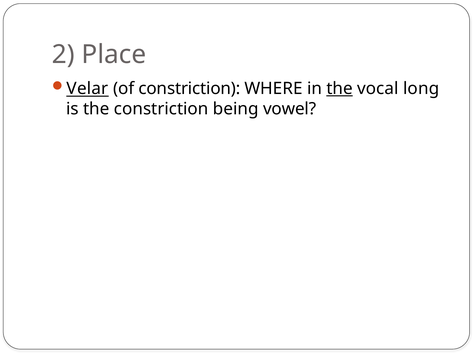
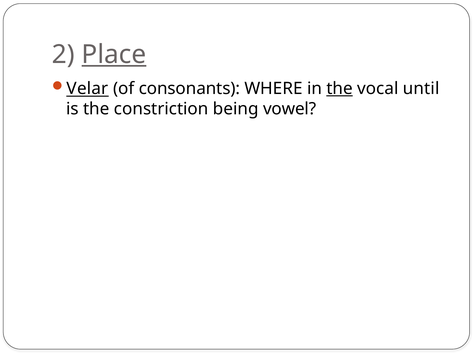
Place underline: none -> present (114, 55)
of constriction: constriction -> consonants (189, 89)
long: long -> until (421, 89)
